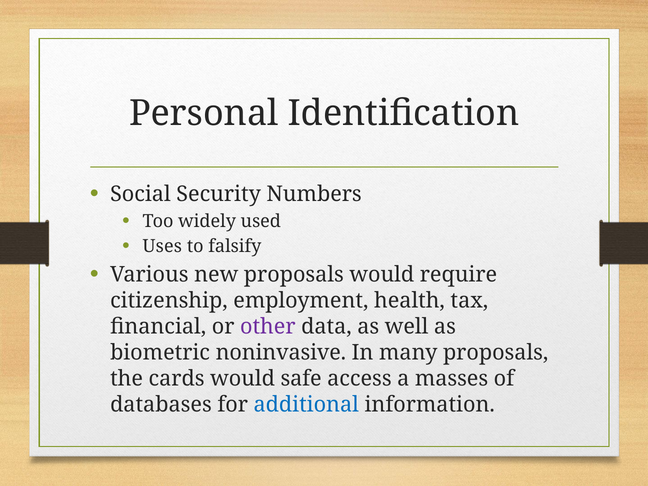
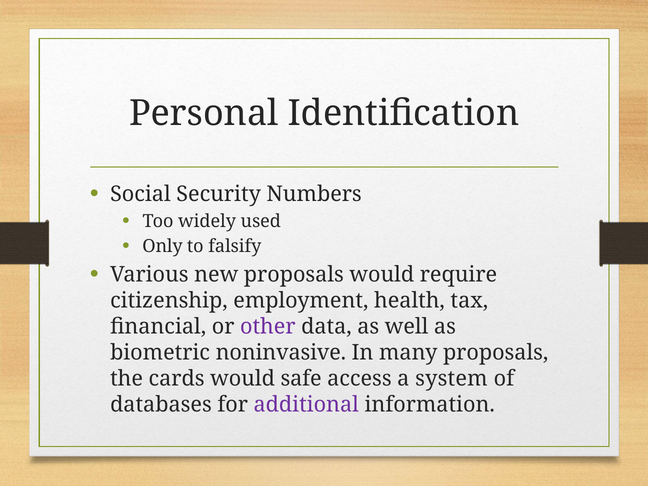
Uses: Uses -> Only (162, 246)
masses: masses -> system (451, 379)
additional colour: blue -> purple (306, 404)
